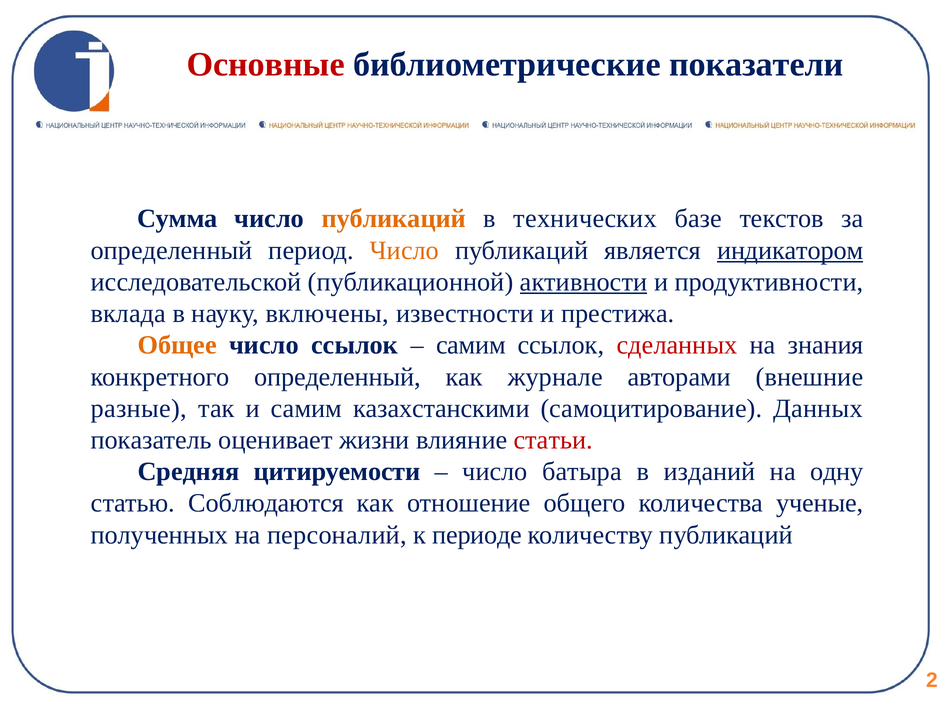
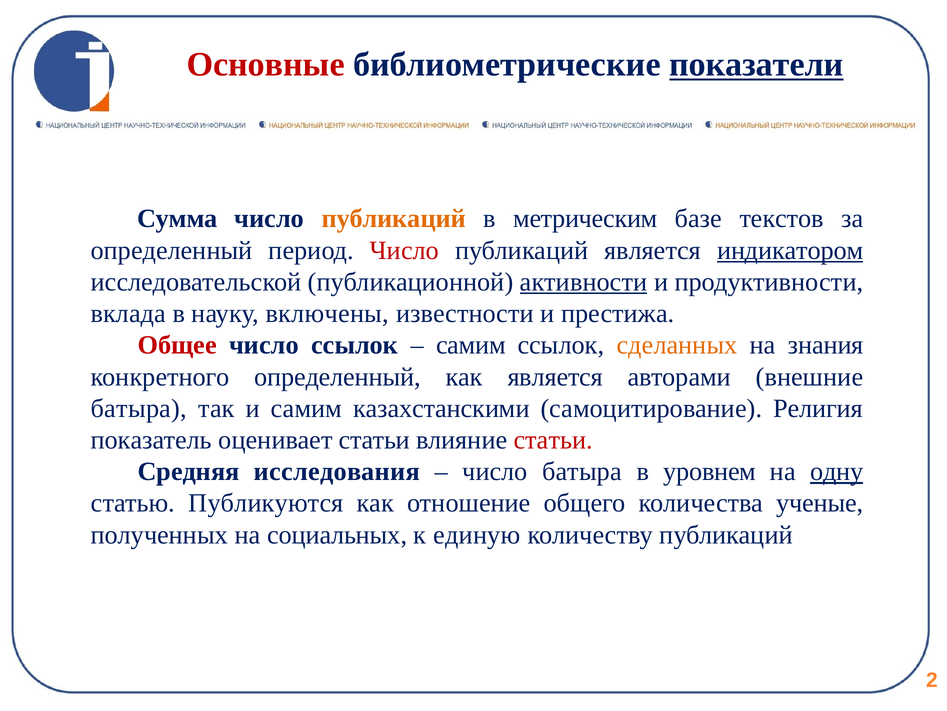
показатели underline: none -> present (756, 65)
технических: технических -> метрическим (585, 219)
Число colour: orange -> red (404, 250)
Общее colour: orange -> red (177, 345)
сделанных colour: red -> orange (677, 345)
как журнале: журнале -> является (555, 376)
разные: разные -> батыра (139, 408)
Данных: Данных -> Религия (818, 408)
оценивает жизни: жизни -> статьи (374, 440)
цитируемости: цитируемости -> исследования (337, 471)
изданий: изданий -> уровнем (710, 471)
одну underline: none -> present (837, 471)
Соблюдаются: Соблюдаются -> Публикуются (266, 503)
персоналий: персоналий -> социальных (337, 534)
периоде: периоде -> единую (477, 534)
